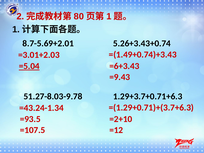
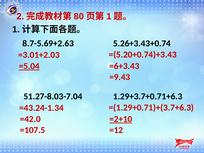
8.7-5.69+2.01: 8.7-5.69+2.01 -> 8.7-5.69+2.63 (48, 43)
=(1.49+0.74)+3.43: =(1.49+0.74)+3.43 -> =(5.20+0.74)+3.43 (143, 55)
51.27-8.03-9.78: 51.27-8.03-9.78 -> 51.27-8.03-7.04 (53, 96)
=93.5: =93.5 -> =42.0 (30, 119)
=2+10 underline: none -> present (121, 119)
